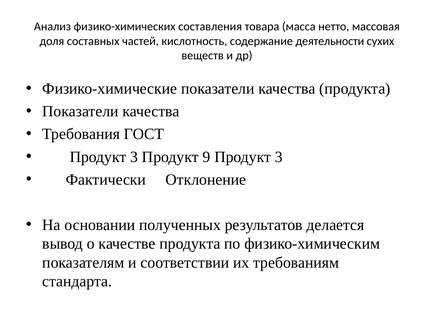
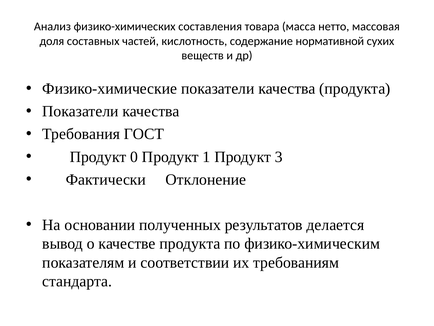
деятельности: деятельности -> нормативной (330, 41)
3: 3 -> 0 (134, 157)
9: 9 -> 1 (206, 157)
